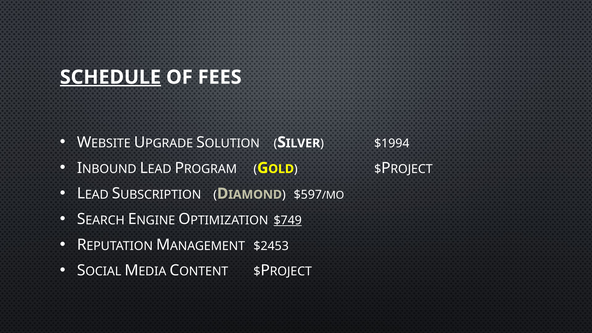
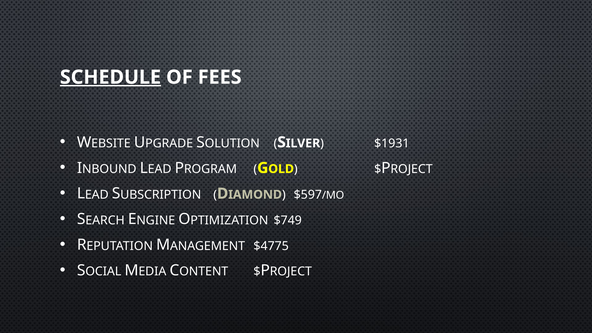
$1994: $1994 -> $1931 (392, 143)
$749 underline: present -> none (288, 220)
$2453: $2453 -> $4775 (271, 246)
